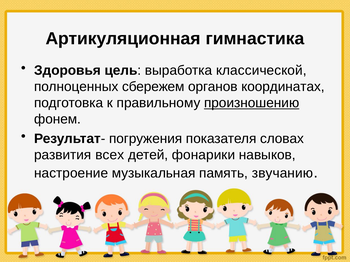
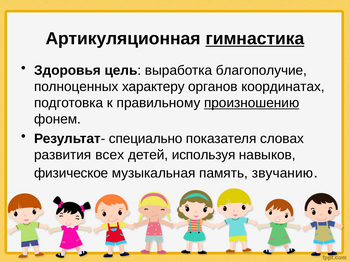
гимнастика underline: none -> present (255, 39)
классической: классической -> благополучие (261, 70)
сбережем: сбережем -> характеру (153, 87)
погружения: погружения -> специально (146, 139)
фонарики: фонарики -> используя (204, 155)
настроение: настроение -> физическое (71, 174)
